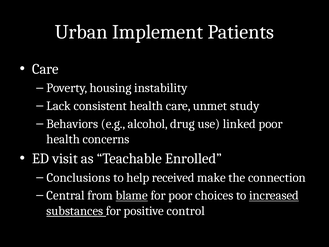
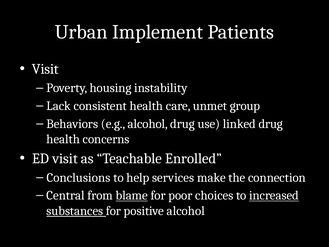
Care: Care -> Visit (45, 69)
study: study -> group (245, 106)
linked poor: poor -> drug (271, 124)
received: received -> services (173, 177)
positive control: control -> alcohol (186, 211)
